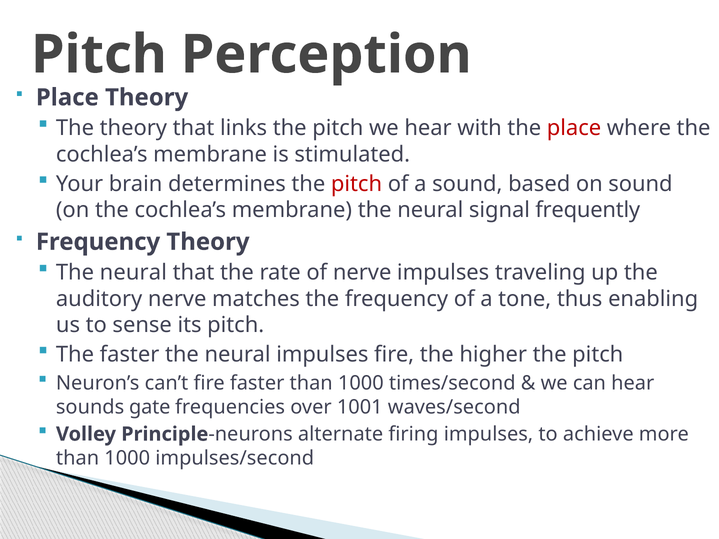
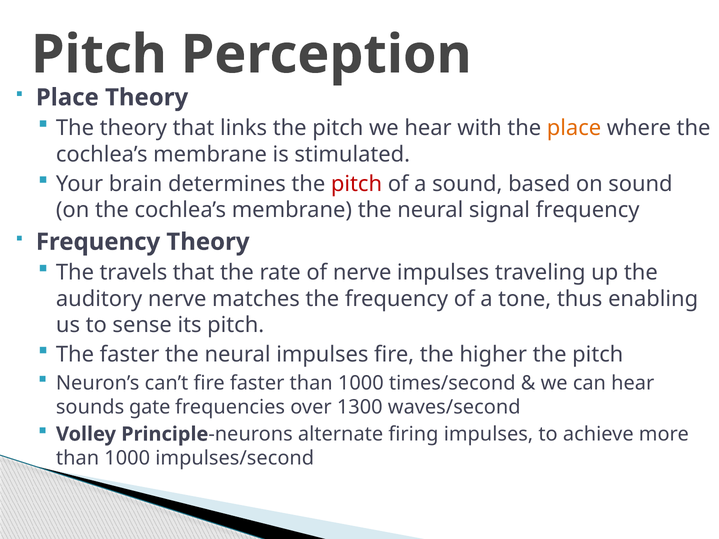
place colour: red -> orange (574, 128)
signal frequently: frequently -> frequency (588, 210)
neural: neural -> travels (133, 273)
1001: 1001 -> 1300 (360, 407)
